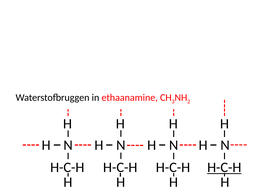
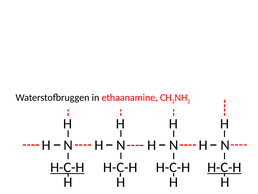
H-C-H underline: none -> present (67, 167)
